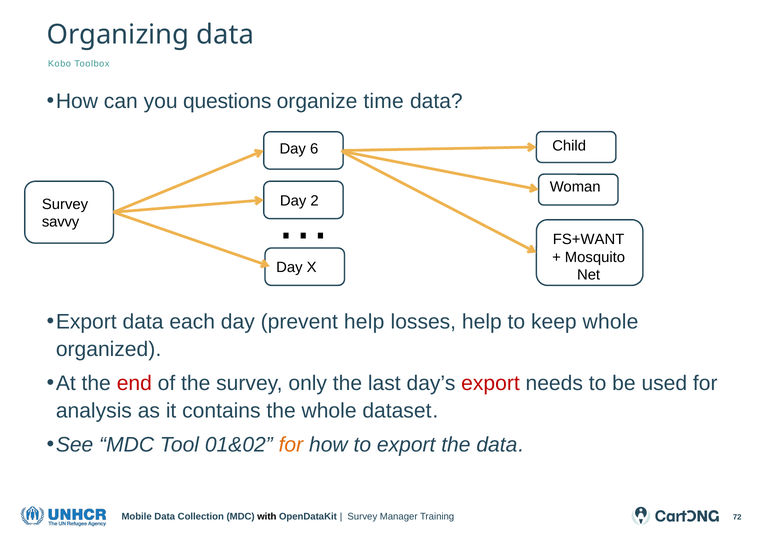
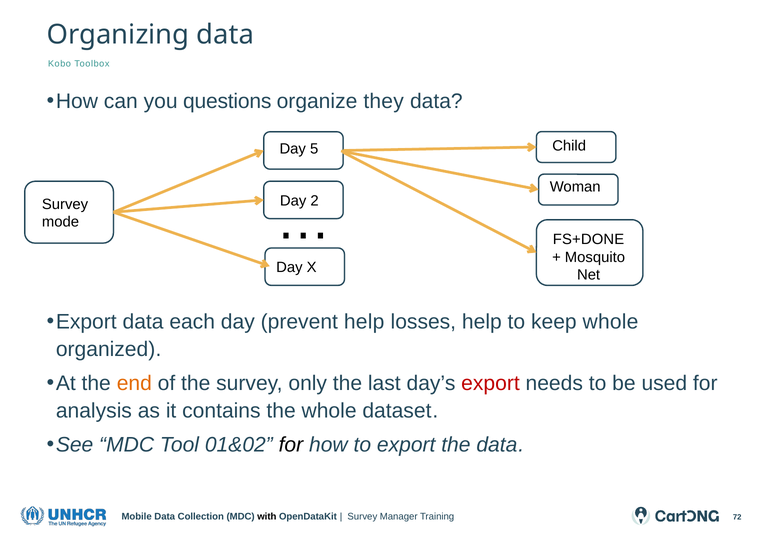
time: time -> they (384, 101)
6: 6 -> 5 (314, 149)
savvy: savvy -> mode (61, 222)
FS+WANT: FS+WANT -> FS+DONE (589, 240)
end colour: red -> orange (134, 384)
for colour: orange -> black (291, 445)
